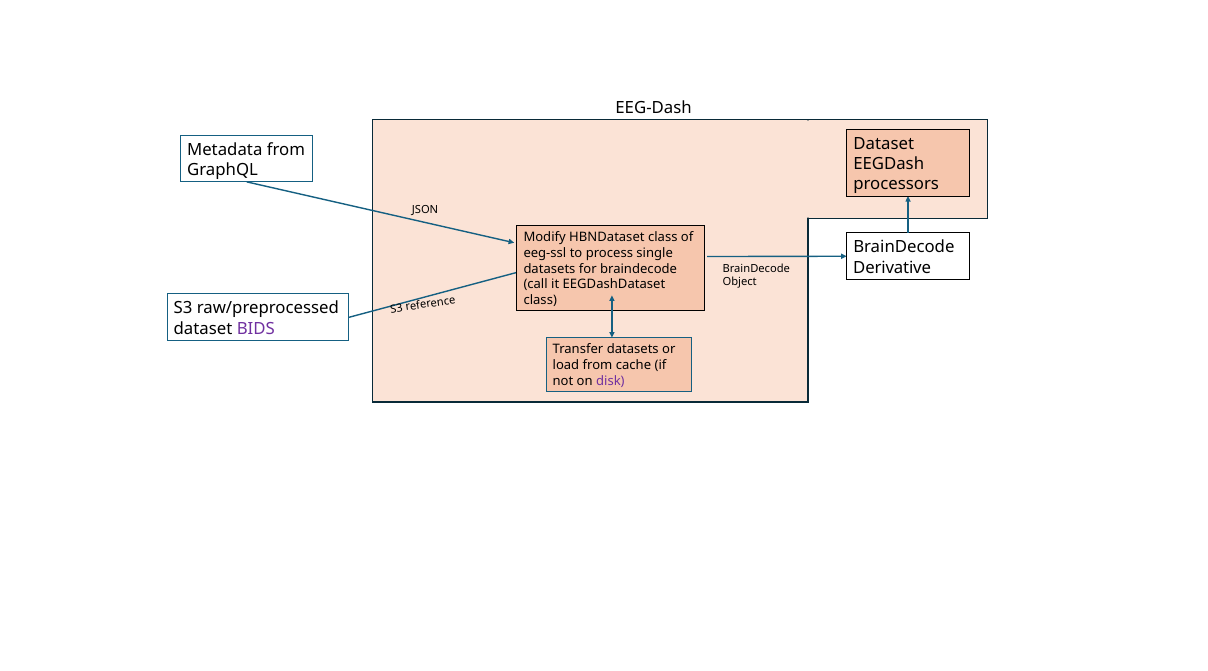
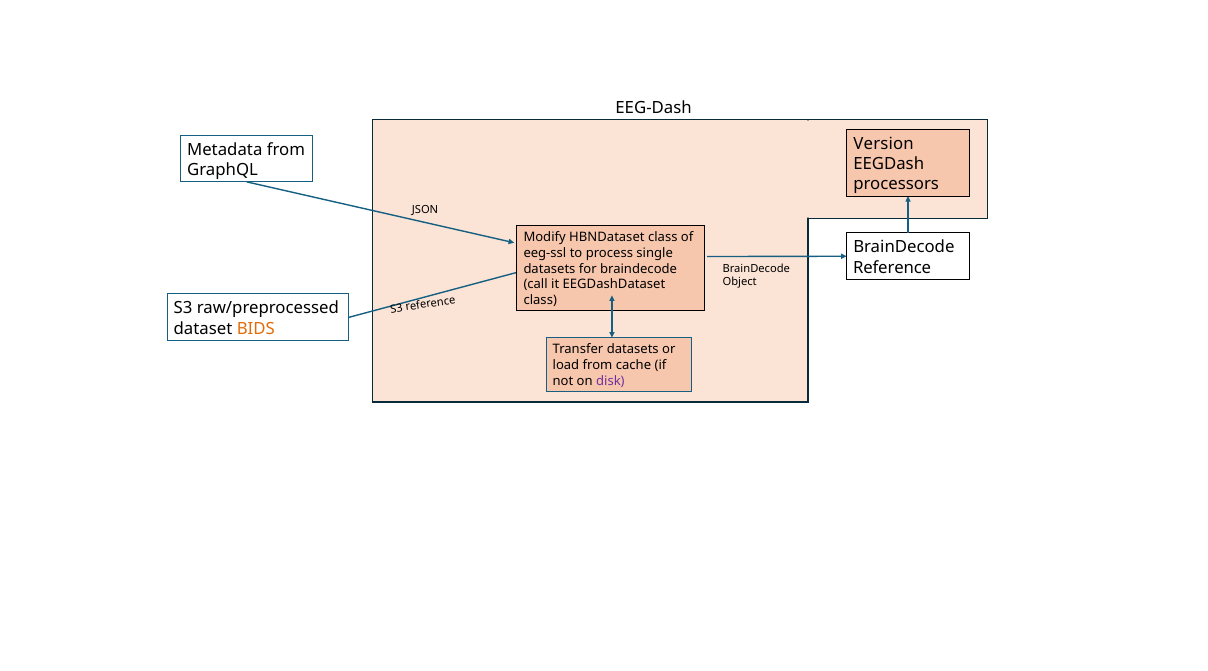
Dataset: Dataset -> Version (884, 144)
Derivative: Derivative -> Reference (892, 268)
BIDS colour: purple -> orange (256, 329)
